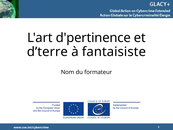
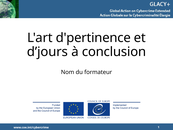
d’terre: d’terre -> d’jours (47, 52)
fantaisiste: fantaisiste -> conclusion (114, 52)
